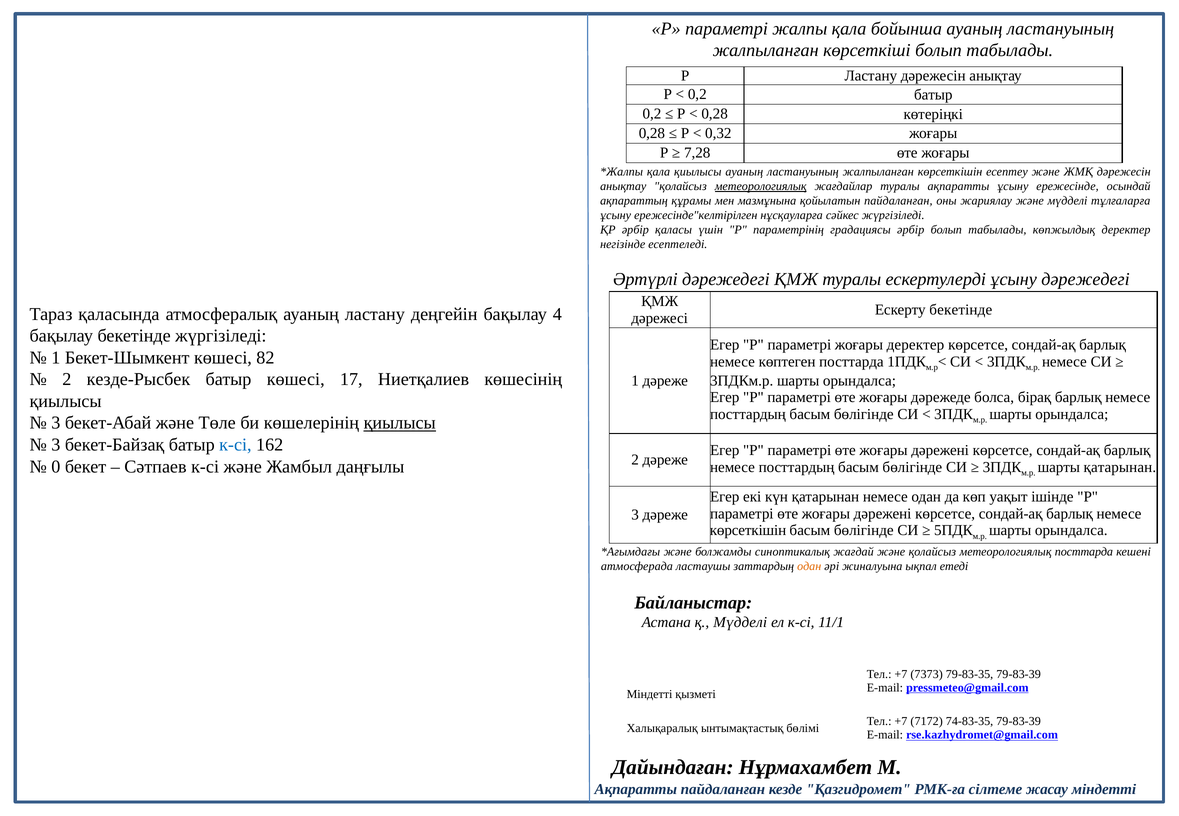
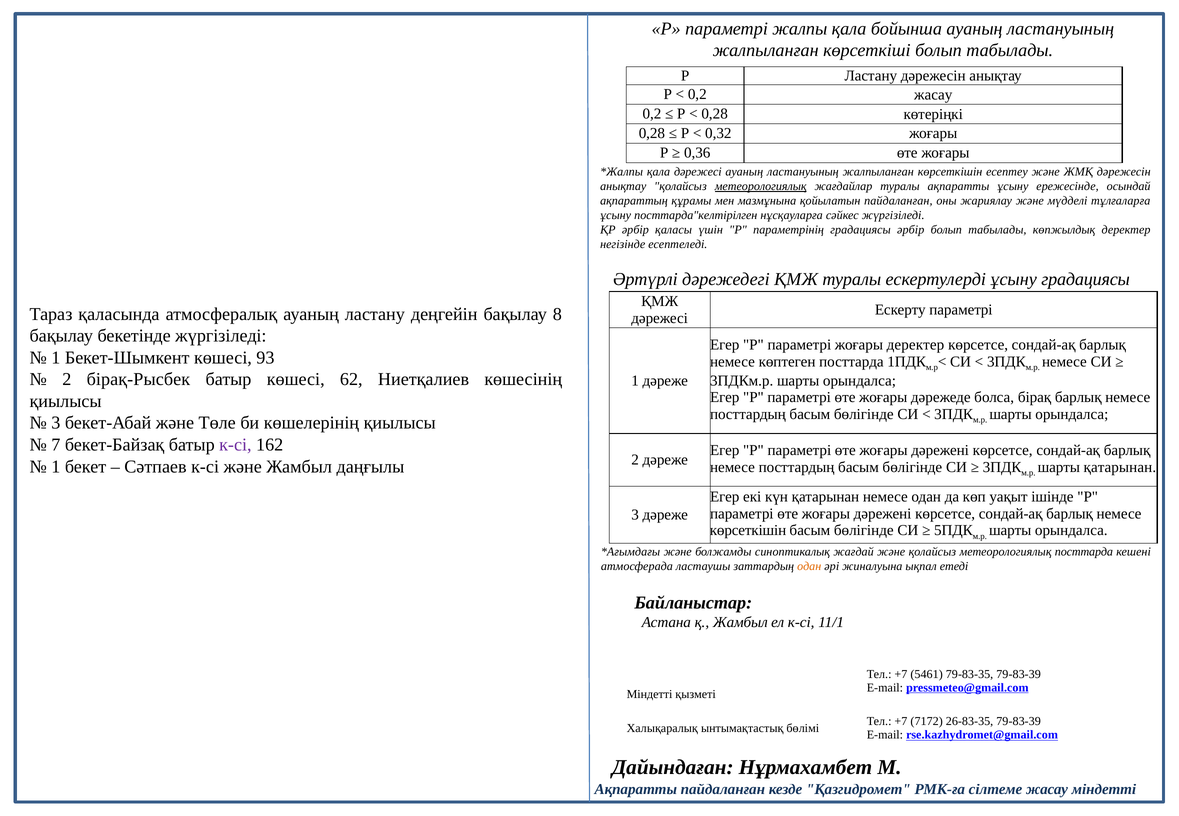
0,2 батыр: батыр -> жасау (933, 95)
7,28: 7,28 -> 0,36 (697, 153)
қала қиылысы: қиылысы -> дәрежесі (698, 172)
ережесінде"келтірілген: ережесінде"келтірілген -> посттарда"келтірілген (696, 215)
ұсыну дәрежедегі: дәрежедегі -> градациясы (1086, 279)
Ескерту бекетінде: бекетінде -> параметрі (961, 310)
4: 4 -> 8 (557, 314)
82: 82 -> 93 (265, 358)
кезде-Рысбек: кезде-Рысбек -> бірақ-Рысбек (138, 380)
17: 17 -> 62 (351, 380)
қиылысы underline: present -> none (400, 423)
3: 3 -> 7 (56, 445)
к-сі colour: blue -> purple (235, 445)
0: 0 -> 1 (56, 467)
қ Мүдделі: Мүдделі -> Жамбыл (740, 623)
7373: 7373 -> 5461 (927, 674)
74-83-35: 74-83-35 -> 26-83-35 (970, 721)
